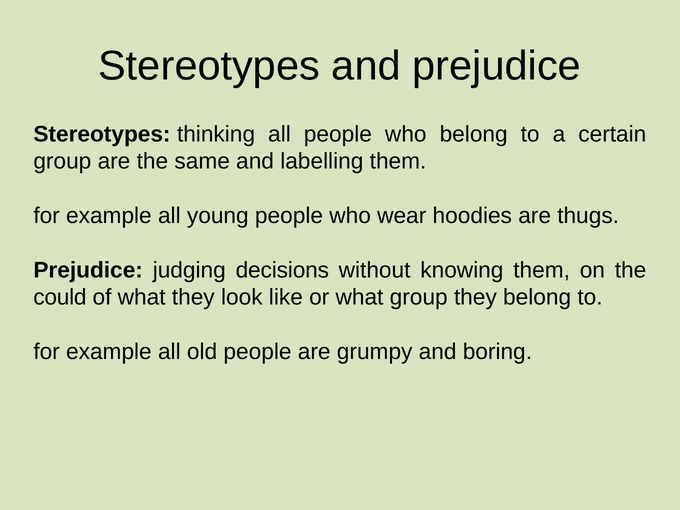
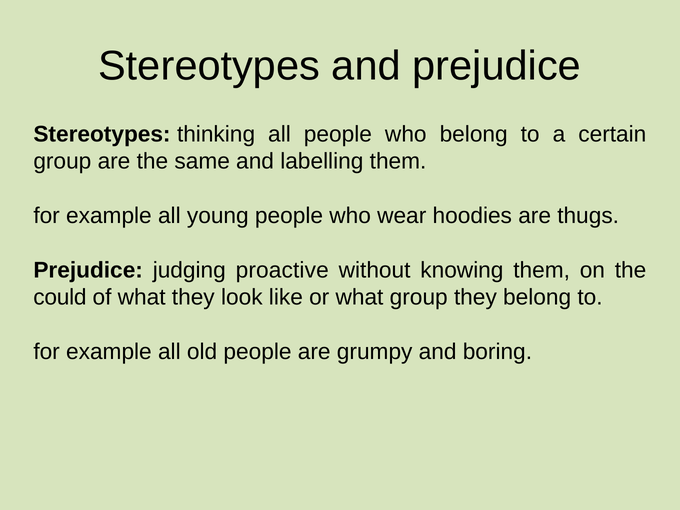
decisions: decisions -> proactive (282, 270)
